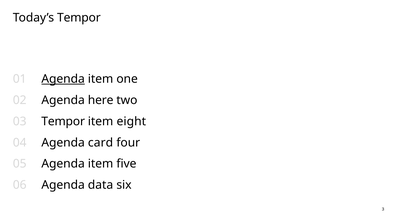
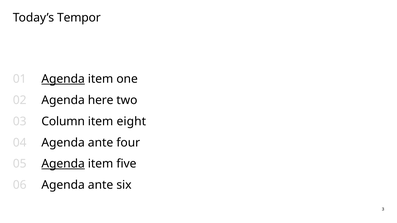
03 Tempor: Tempor -> Column (63, 122)
04 Agenda card: card -> ante (101, 143)
Agenda underline: none -> present (63, 164)
06 Agenda data: data -> ante (101, 185)
